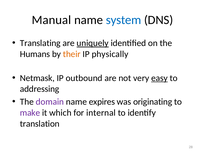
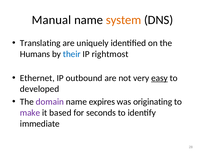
system colour: blue -> orange (124, 20)
uniquely underline: present -> none (93, 43)
their colour: orange -> blue (72, 54)
physically: physically -> rightmost (110, 54)
Netmask: Netmask -> Ethernet (37, 78)
addressing: addressing -> developed (40, 89)
which: which -> based (60, 113)
internal: internal -> seconds (101, 113)
translation: translation -> immediate (40, 123)
